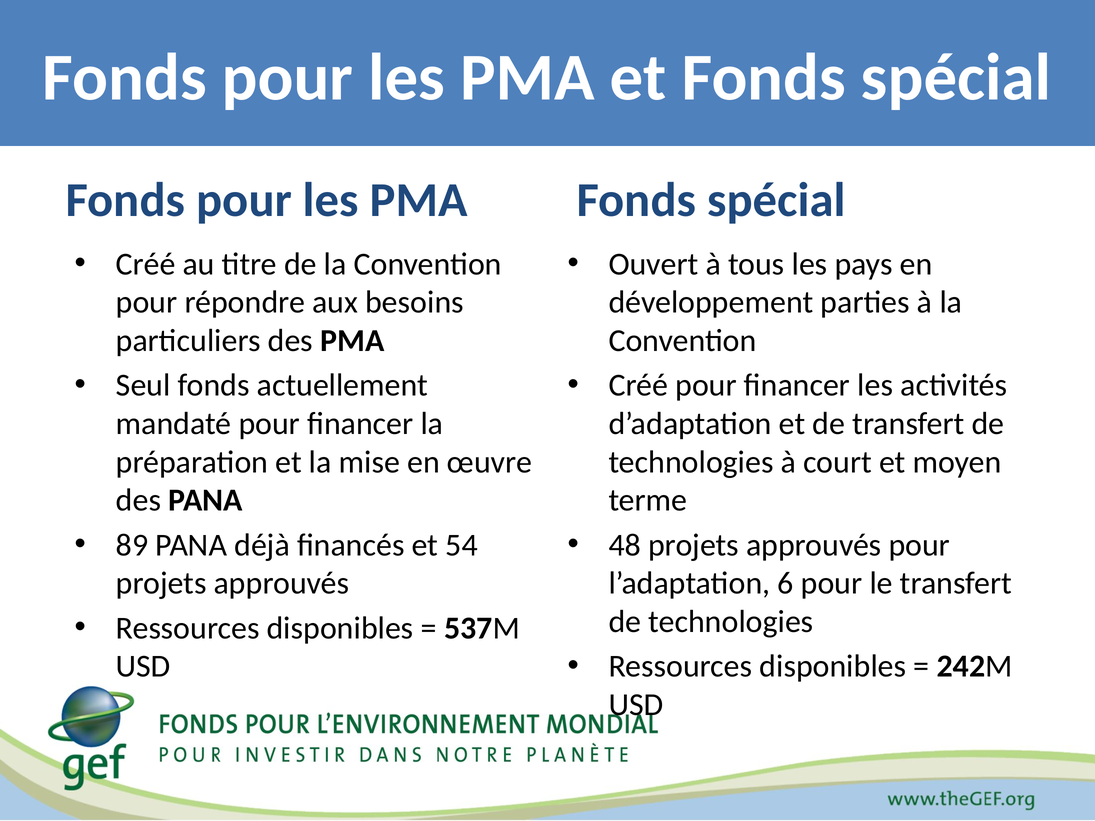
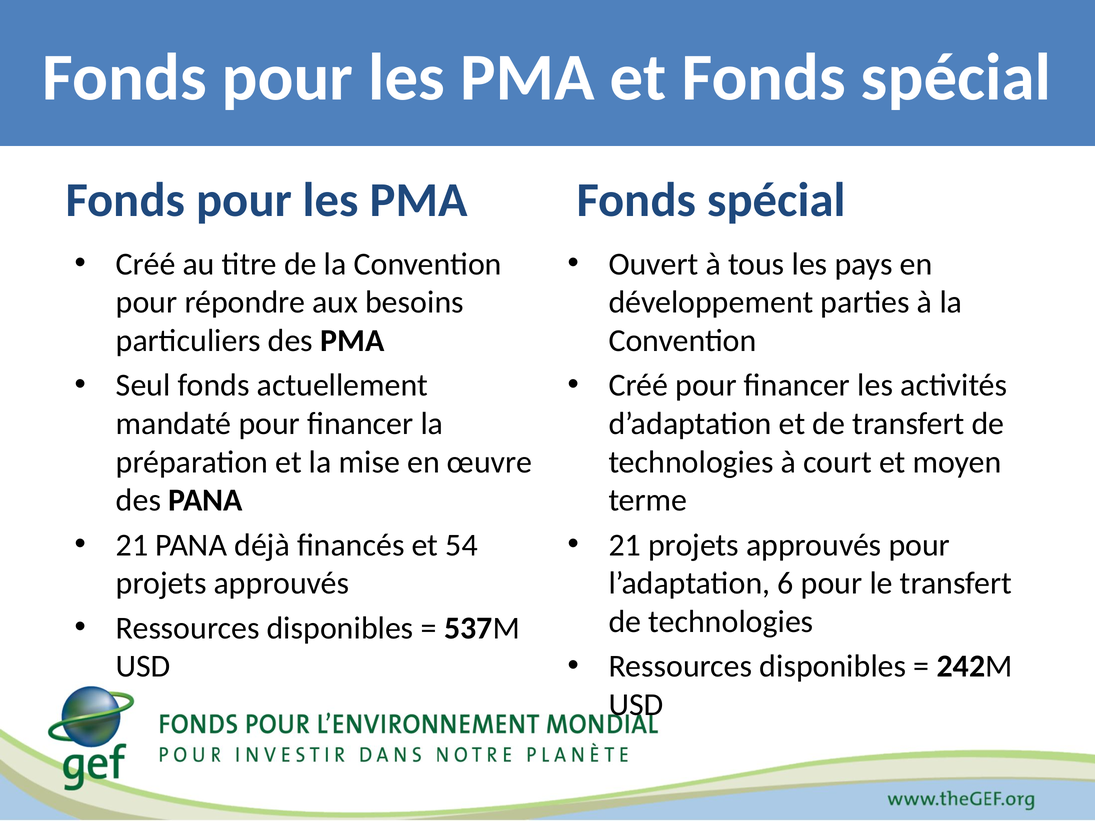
89: 89 -> 21 (132, 545)
48: 48 -> 21 (625, 545)
